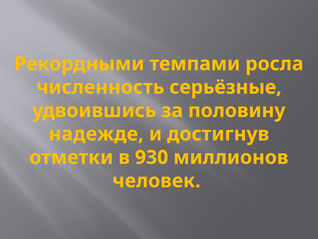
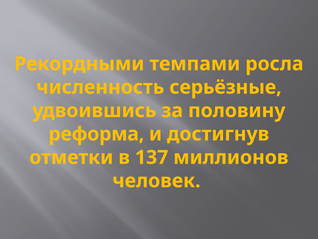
надежде: надежде -> реформа (96, 134)
930: 930 -> 137 (152, 157)
